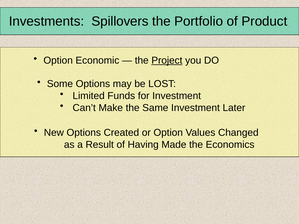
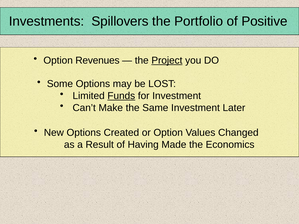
Product: Product -> Positive (264, 21)
Economic: Economic -> Revenues (97, 60)
Funds underline: none -> present (121, 96)
